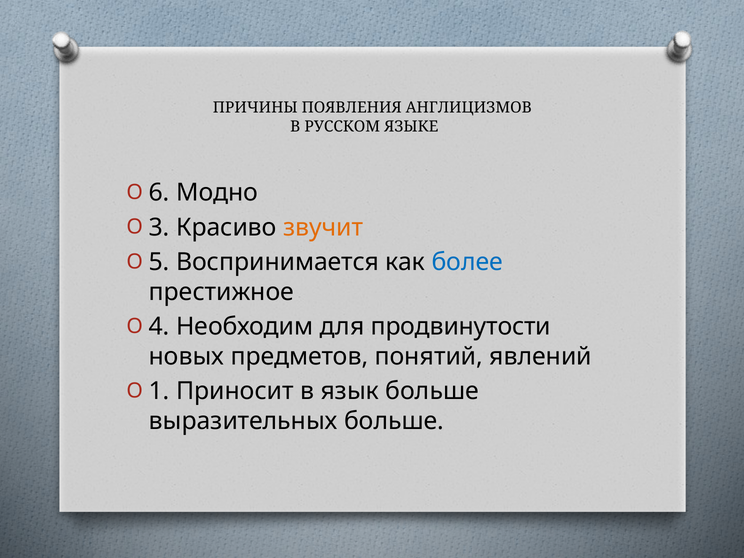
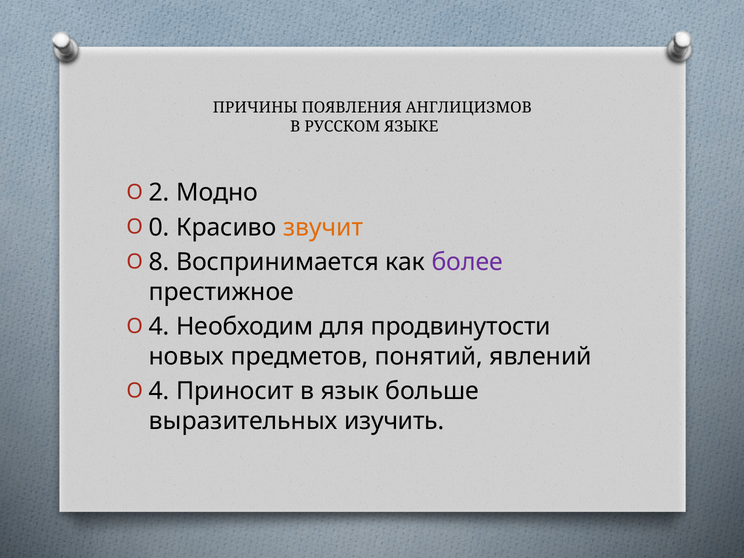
6: 6 -> 2 (159, 193)
3: 3 -> 0 (159, 227)
5: 5 -> 8 (159, 262)
более colour: blue -> purple (467, 262)
1: 1 -> 4 (159, 391)
выразительных больше: больше -> изучить (394, 421)
